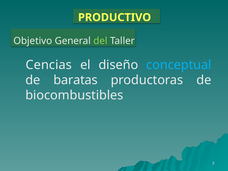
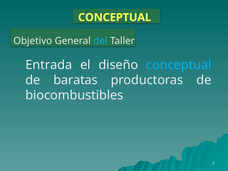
PRODUCTIVO: PRODUCTIVO -> CONCEPTUAL (115, 17)
del colour: light green -> light blue (100, 41)
Cencias: Cencias -> Entrada (49, 65)
